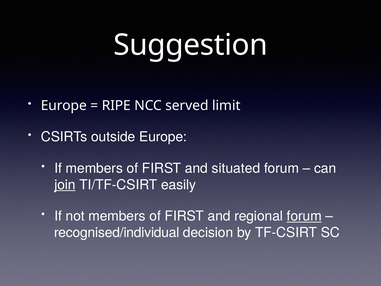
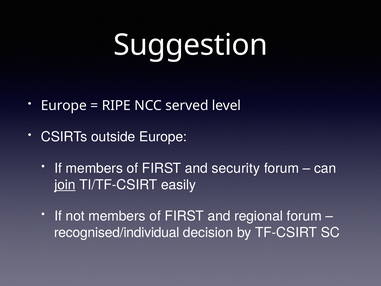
limit: limit -> level (226, 105)
situated: situated -> security (236, 168)
forum underline: present -> none (304, 216)
